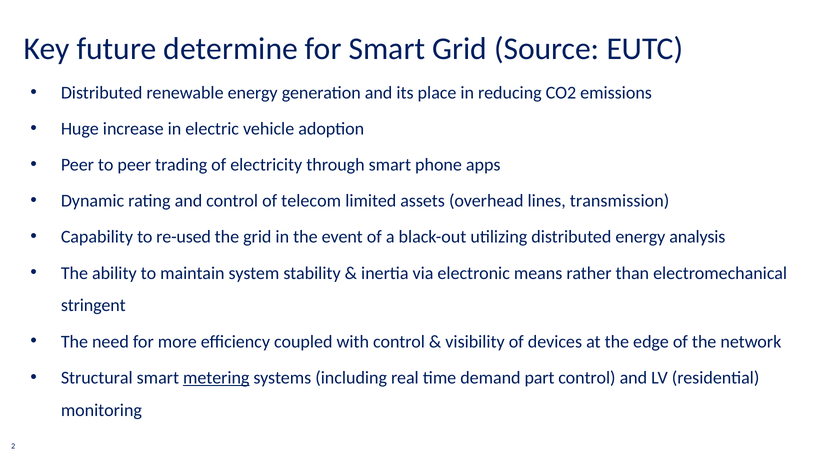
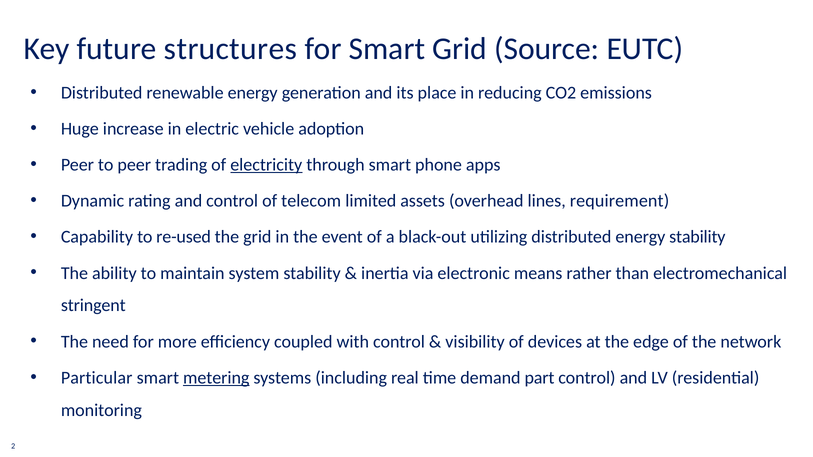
determine: determine -> structures (230, 49)
electricity underline: none -> present (266, 165)
transmission: transmission -> requirement (620, 201)
energy analysis: analysis -> stability (697, 237)
Structural: Structural -> Particular (97, 378)
